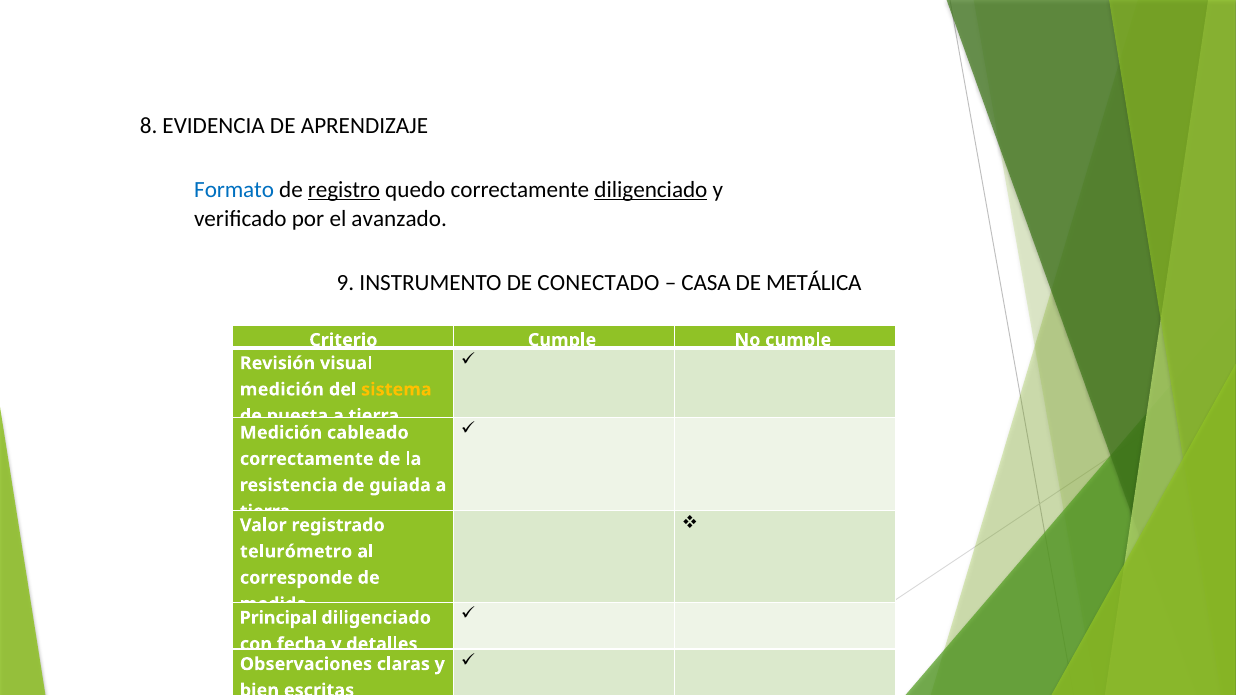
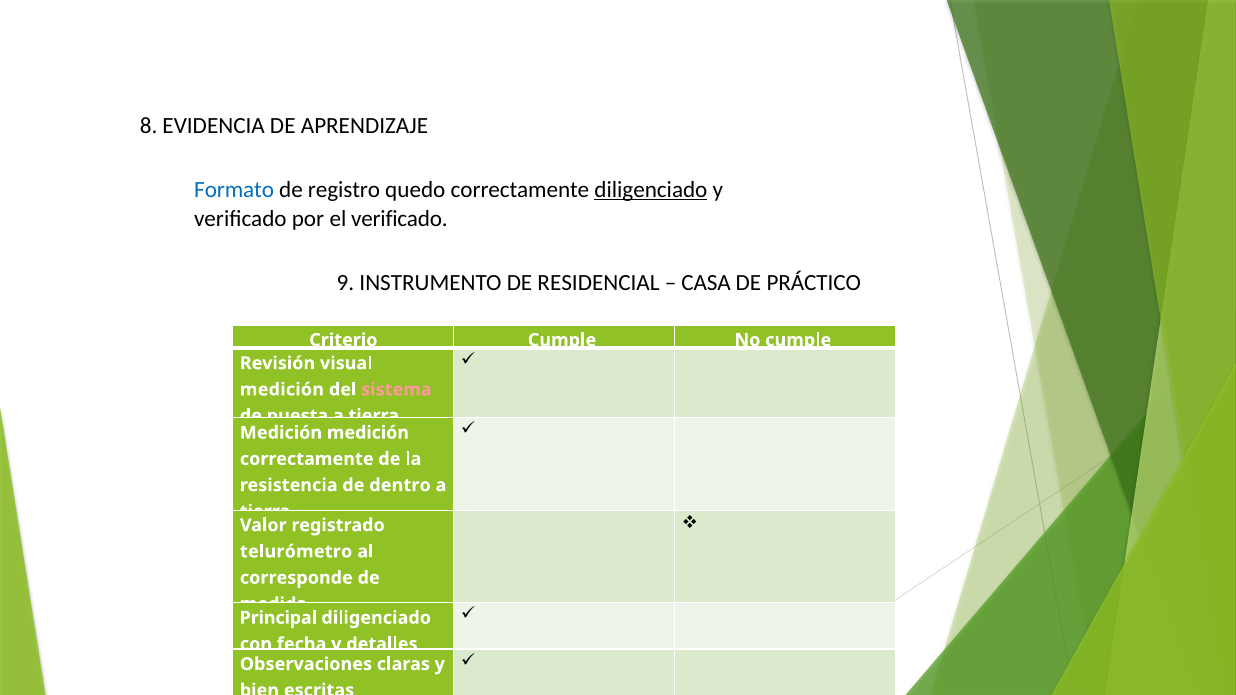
registro underline: present -> none (344, 190)
el avanzado: avanzado -> verificado (399, 219)
CONECTADO: CONECTADO -> RESIDENCIAL (599, 283)
METÁLICA: METÁLICA -> PRÁCTICO (814, 283)
sistema colour: yellow -> pink (396, 390)
Medición cableado: cableado -> medición (368, 433)
guiada: guiada -> dentro (400, 485)
